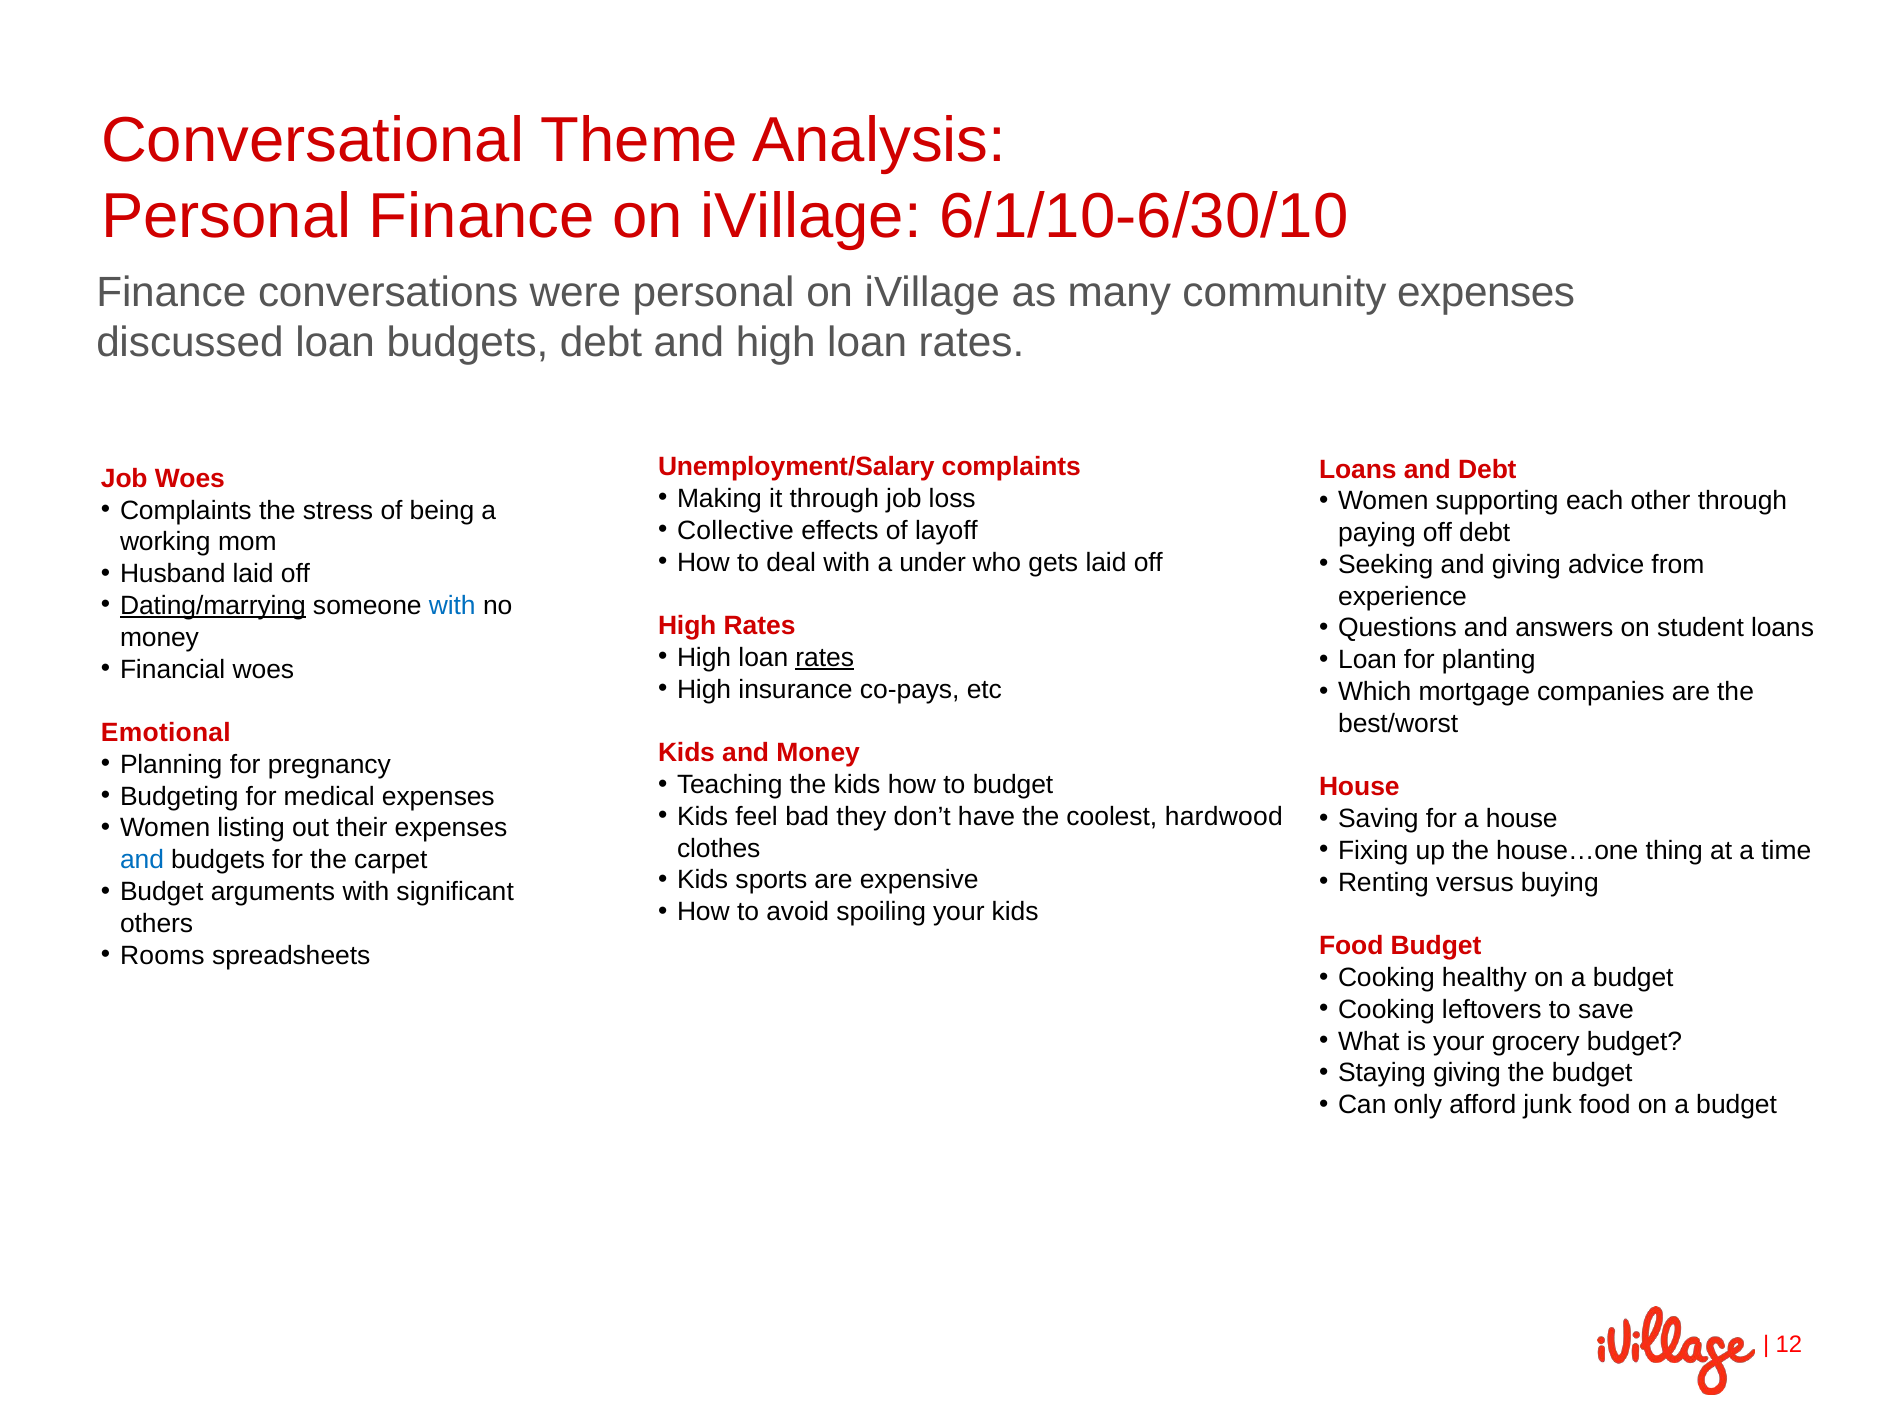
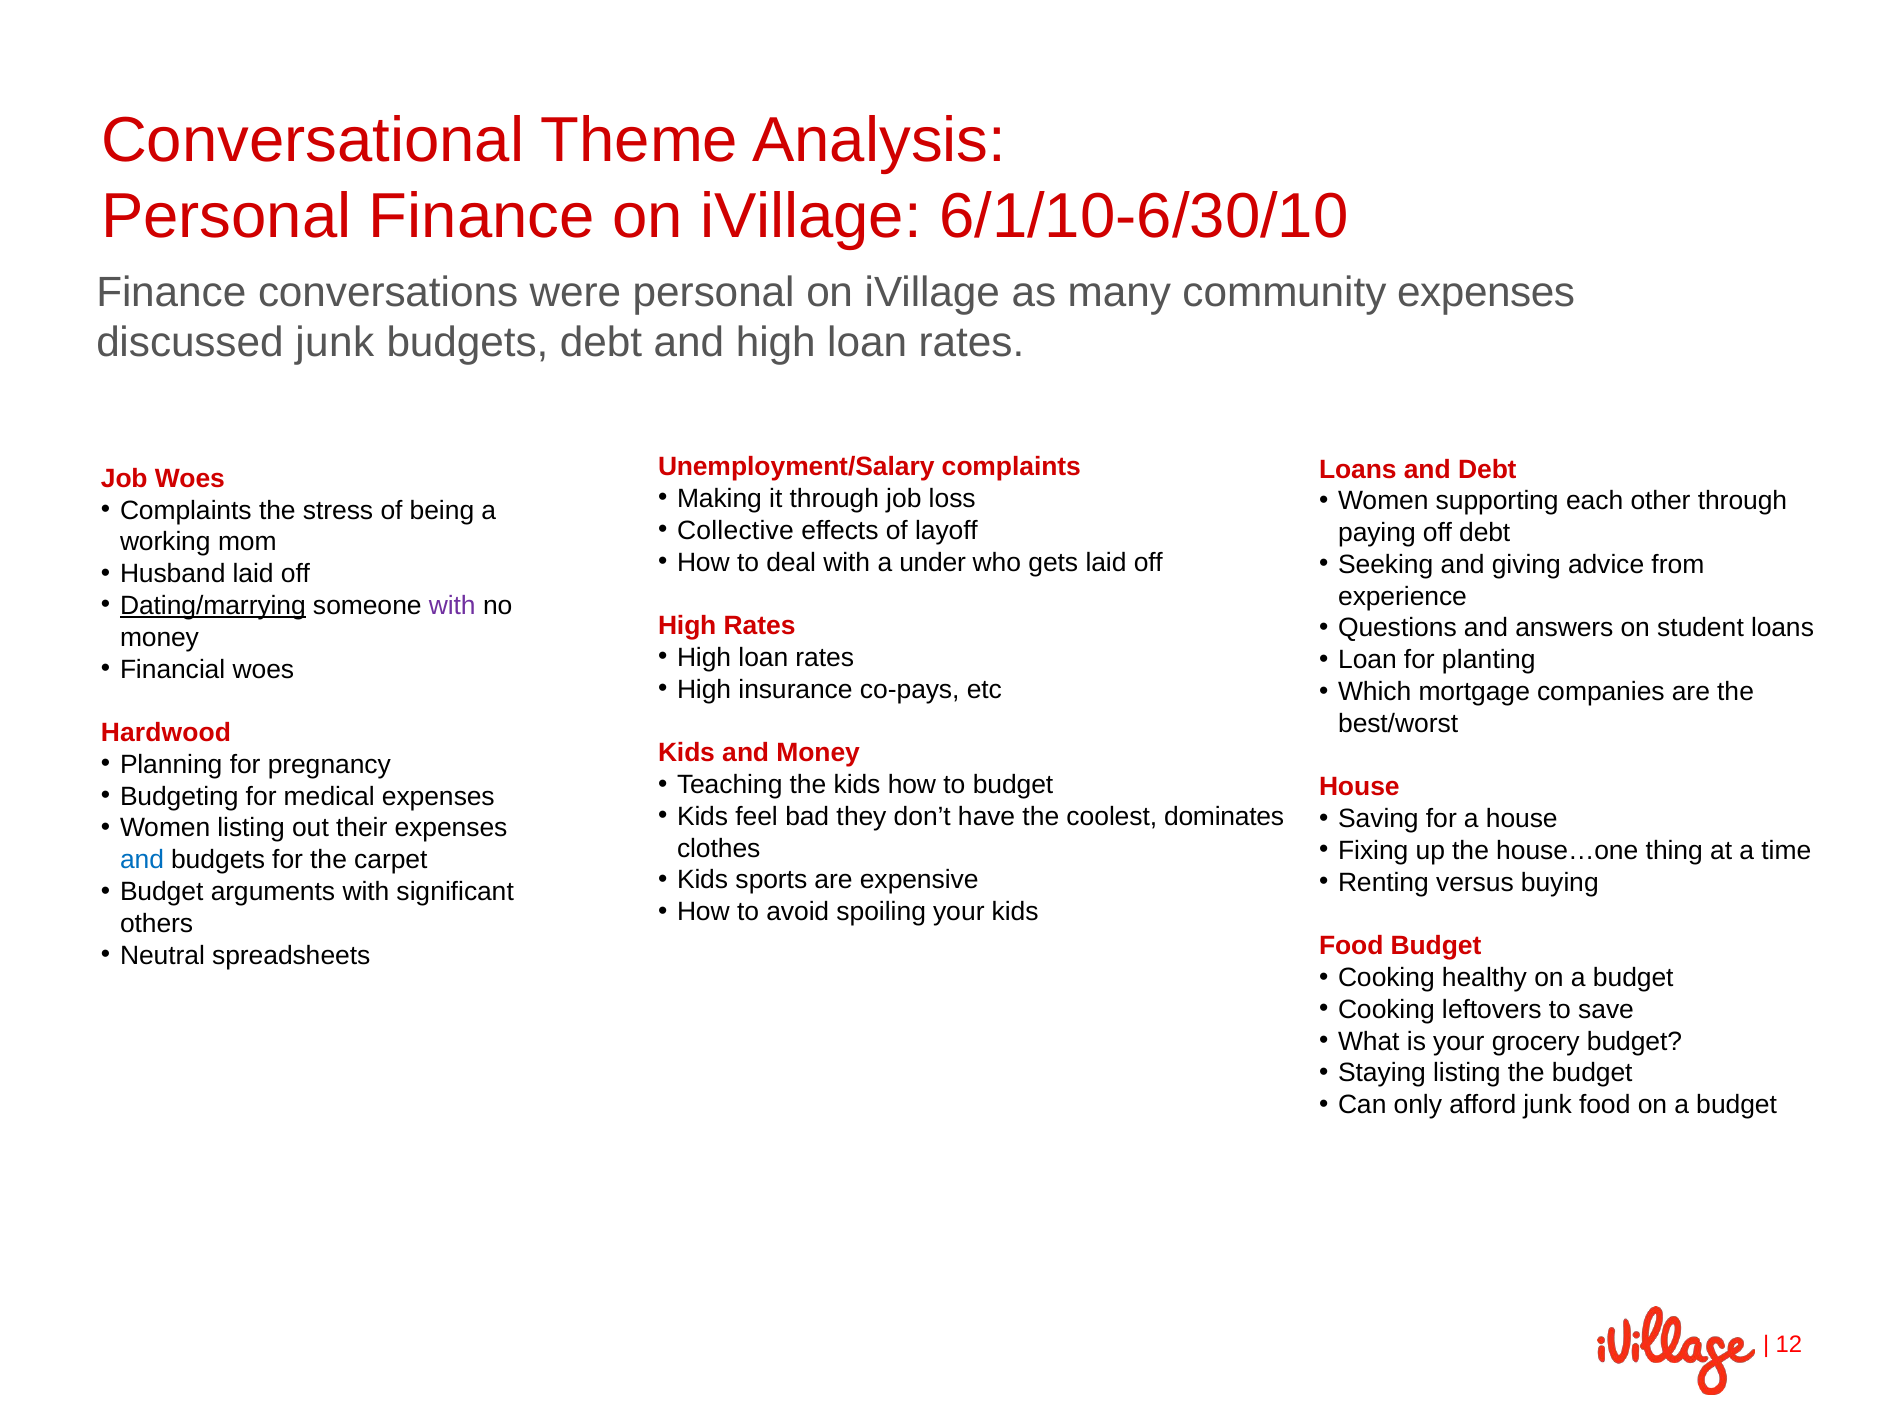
discussed loan: loan -> junk (335, 343)
with colour: blue -> purple (452, 606)
rates underline: present -> none (825, 658)
Emotional: Emotional -> Hardwood (166, 733)
hardwood: hardwood -> dominates (1224, 817)
Rooms: Rooms -> Neutral (162, 955)
Staying giving: giving -> listing (1467, 1073)
